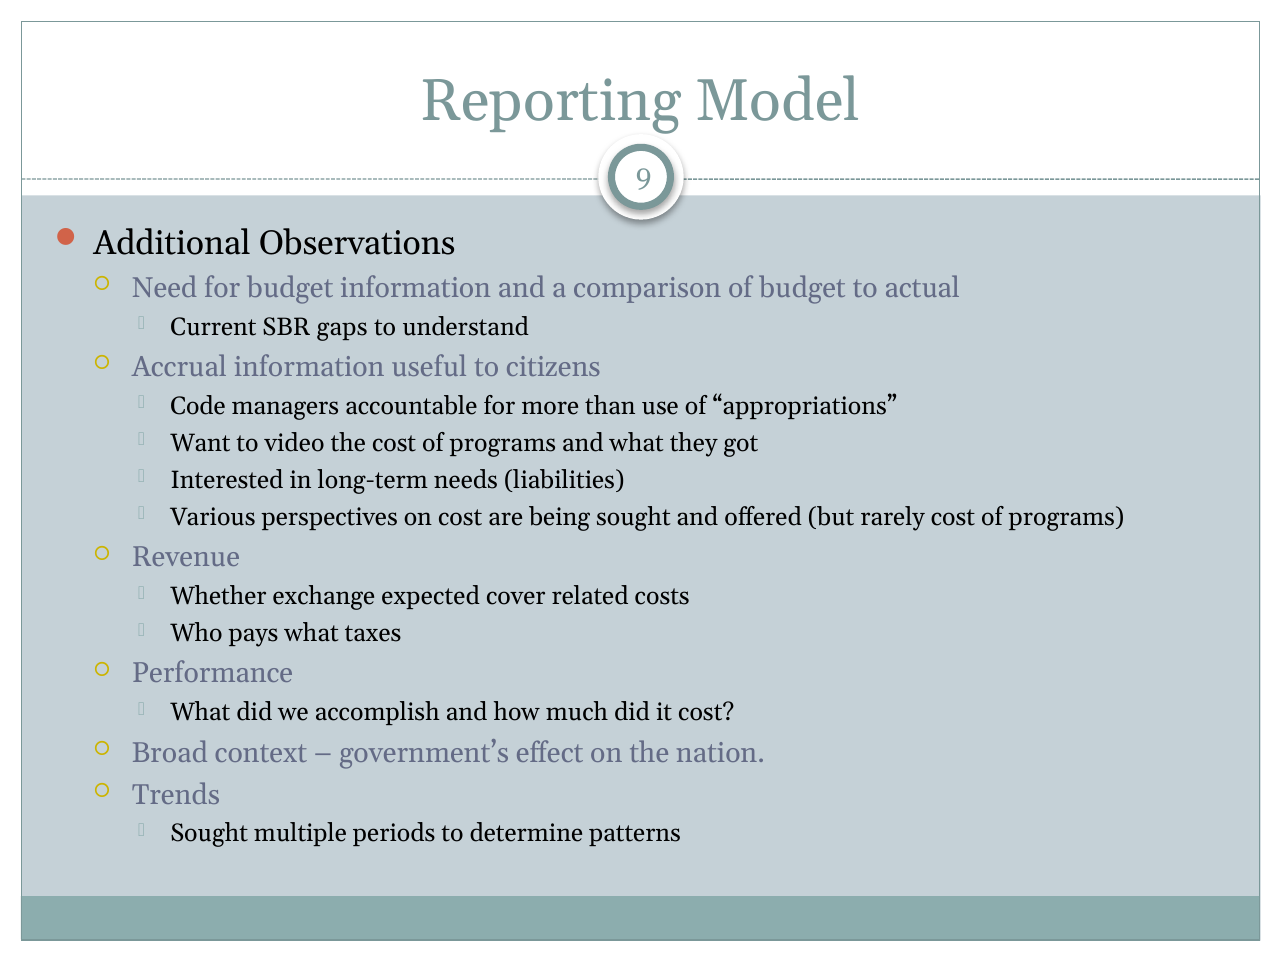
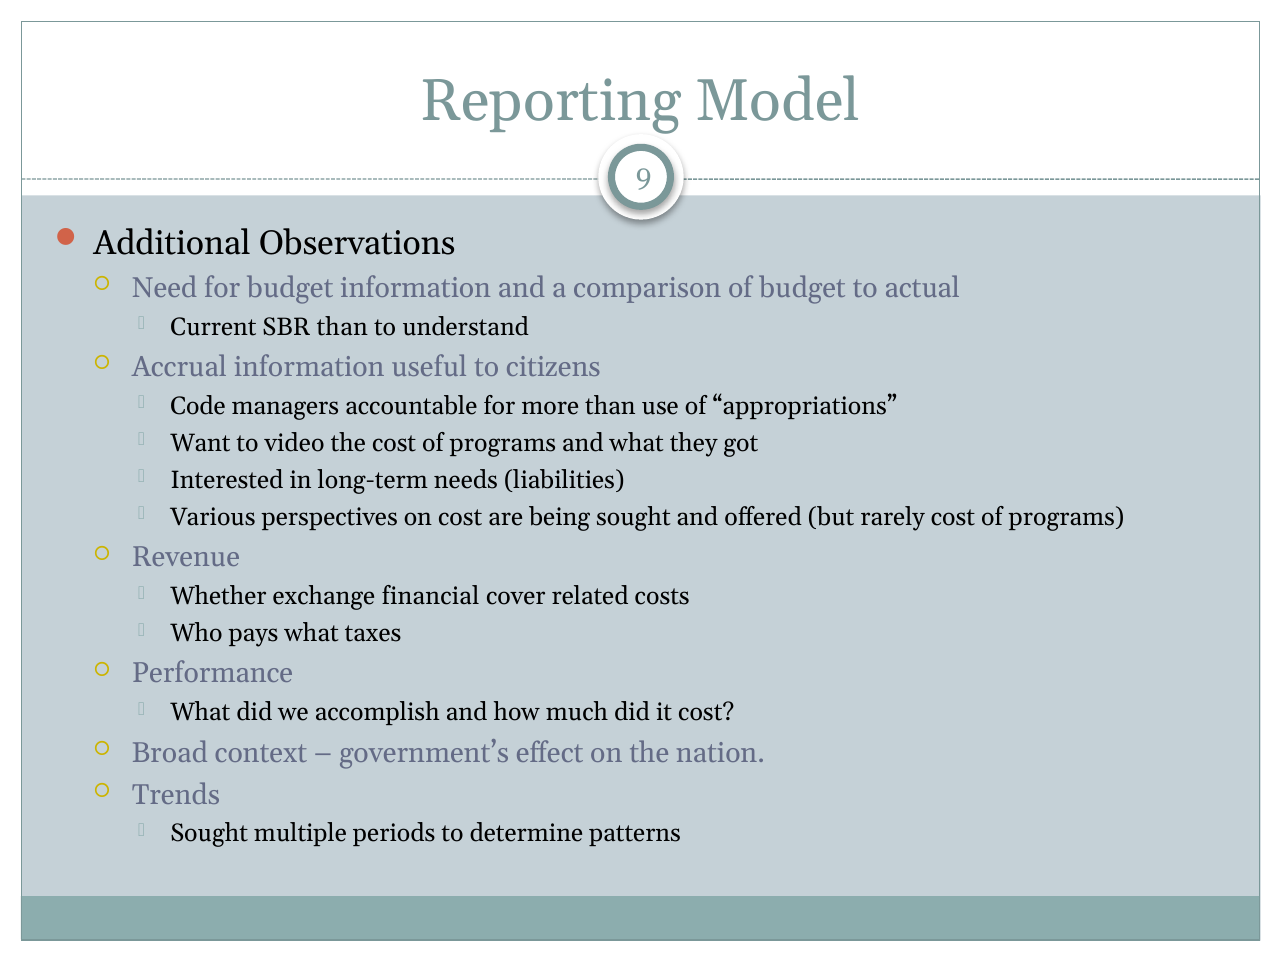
SBR gaps: gaps -> than (342, 327)
expected: expected -> financial (431, 596)
